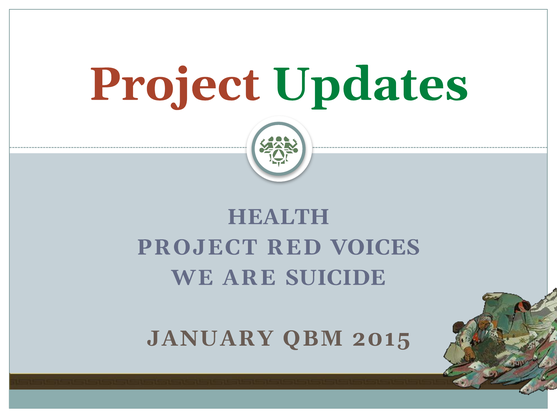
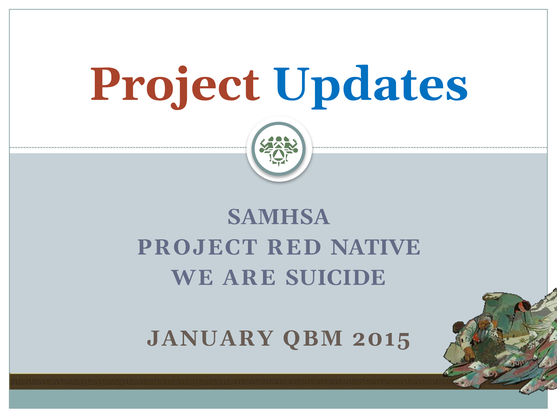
Updates colour: green -> blue (370, 84)
HEALTH: HEALTH -> SAMHSA (278, 217)
VOICES: VOICES -> NATIVE (375, 247)
